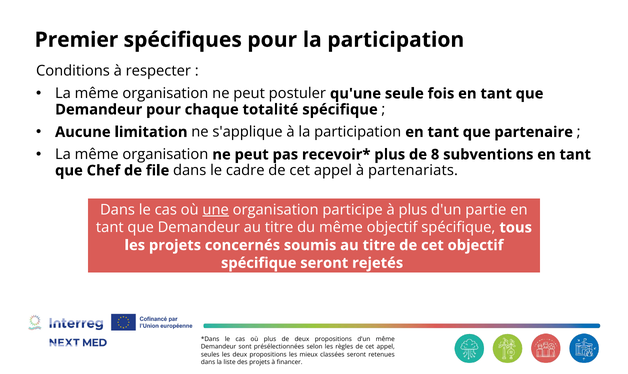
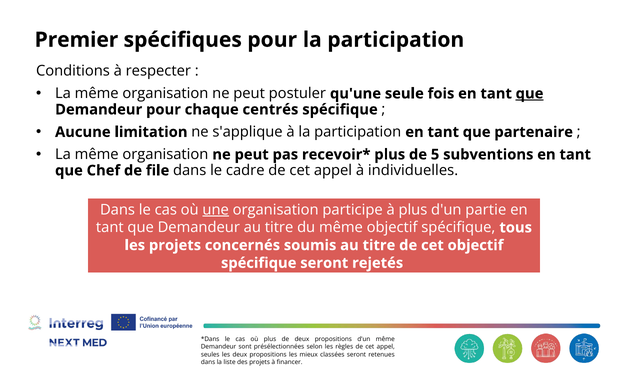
que underline: none -> present (530, 94)
totalité: totalité -> centrés (270, 109)
8: 8 -> 5 (435, 154)
partenariats: partenariats -> individuelles (413, 170)
